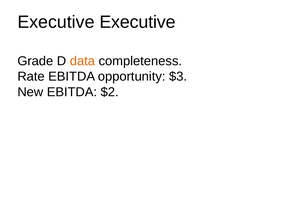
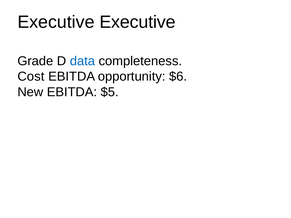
data colour: orange -> blue (82, 61)
Rate: Rate -> Cost (31, 77)
$3: $3 -> $6 (178, 77)
$2: $2 -> $5 (110, 92)
